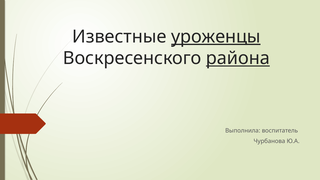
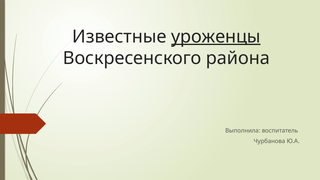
района underline: present -> none (238, 58)
